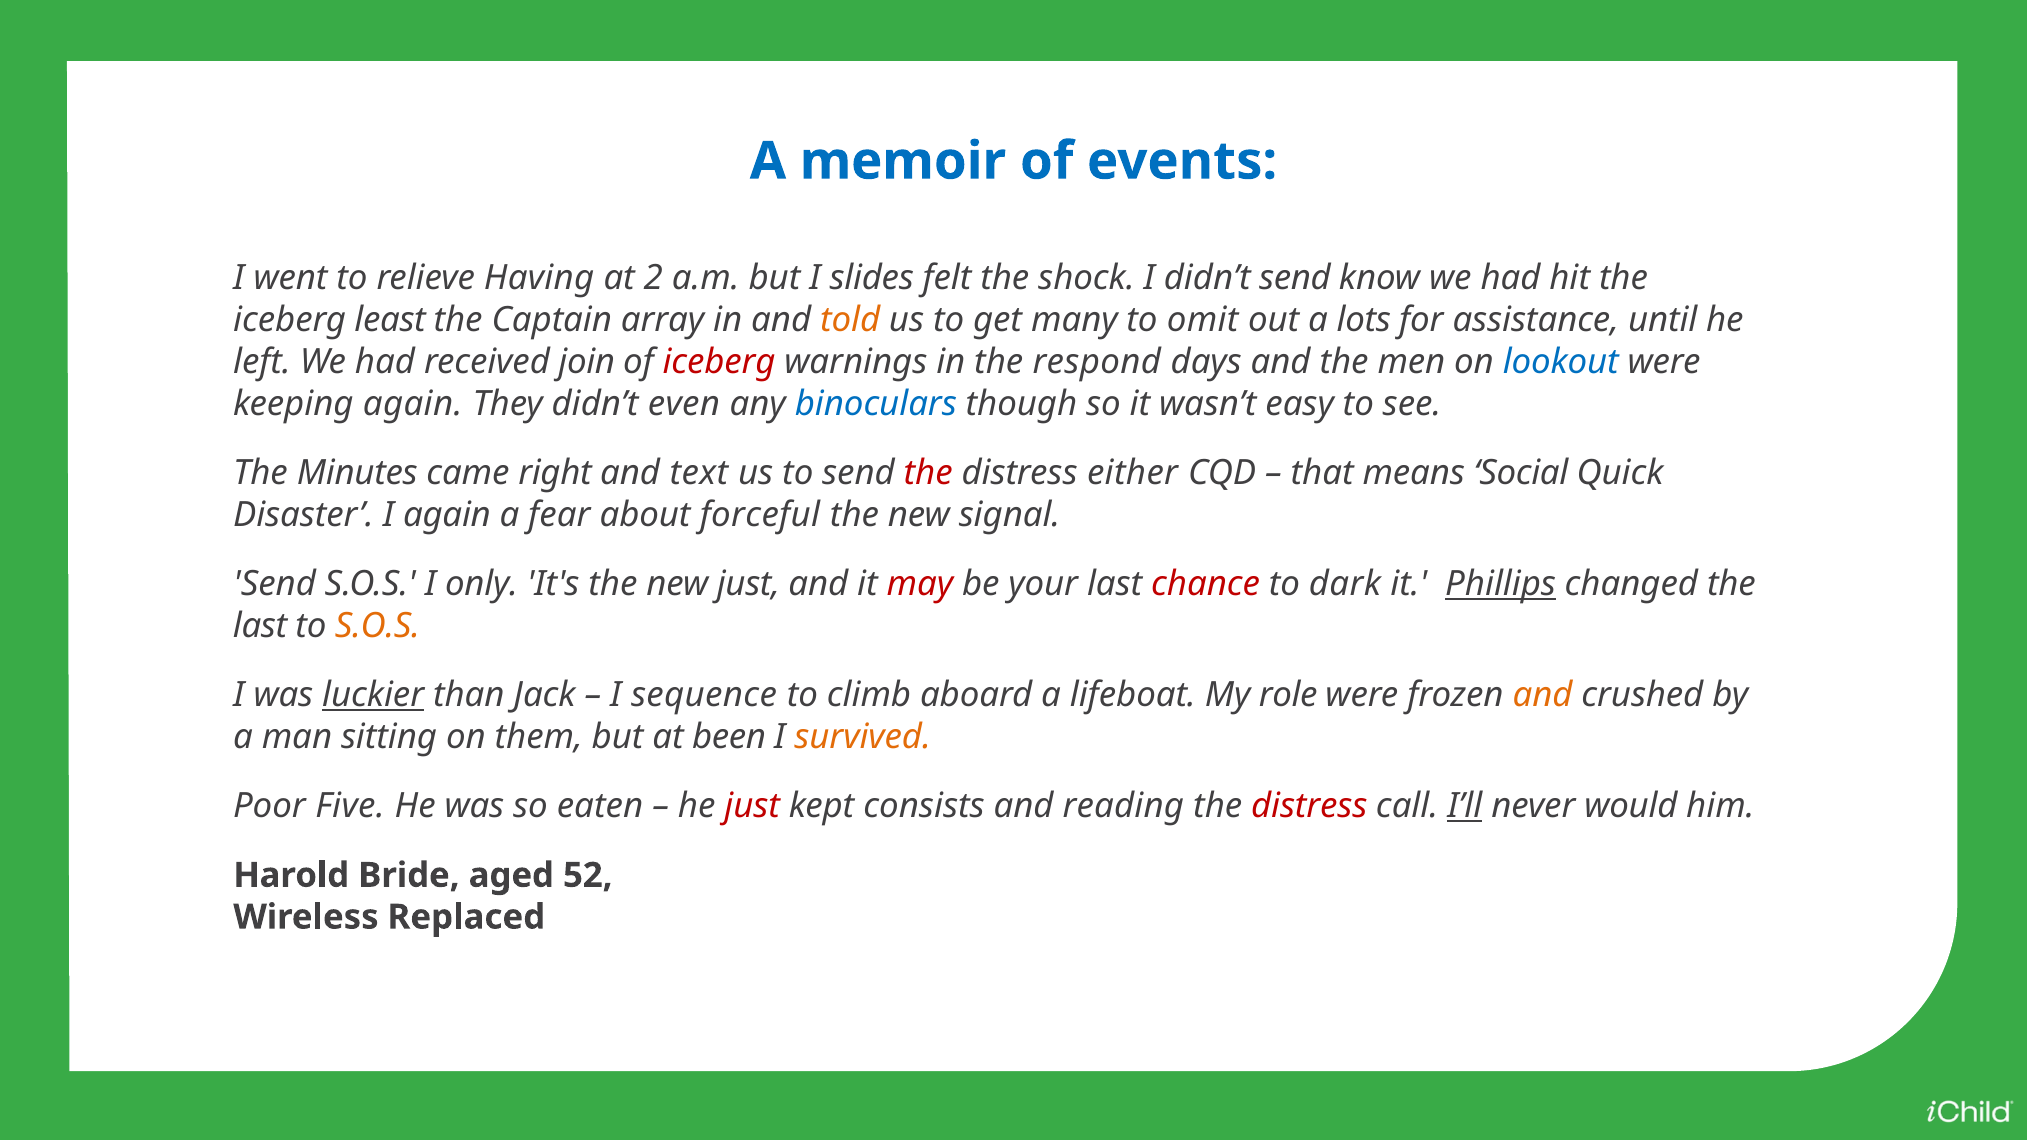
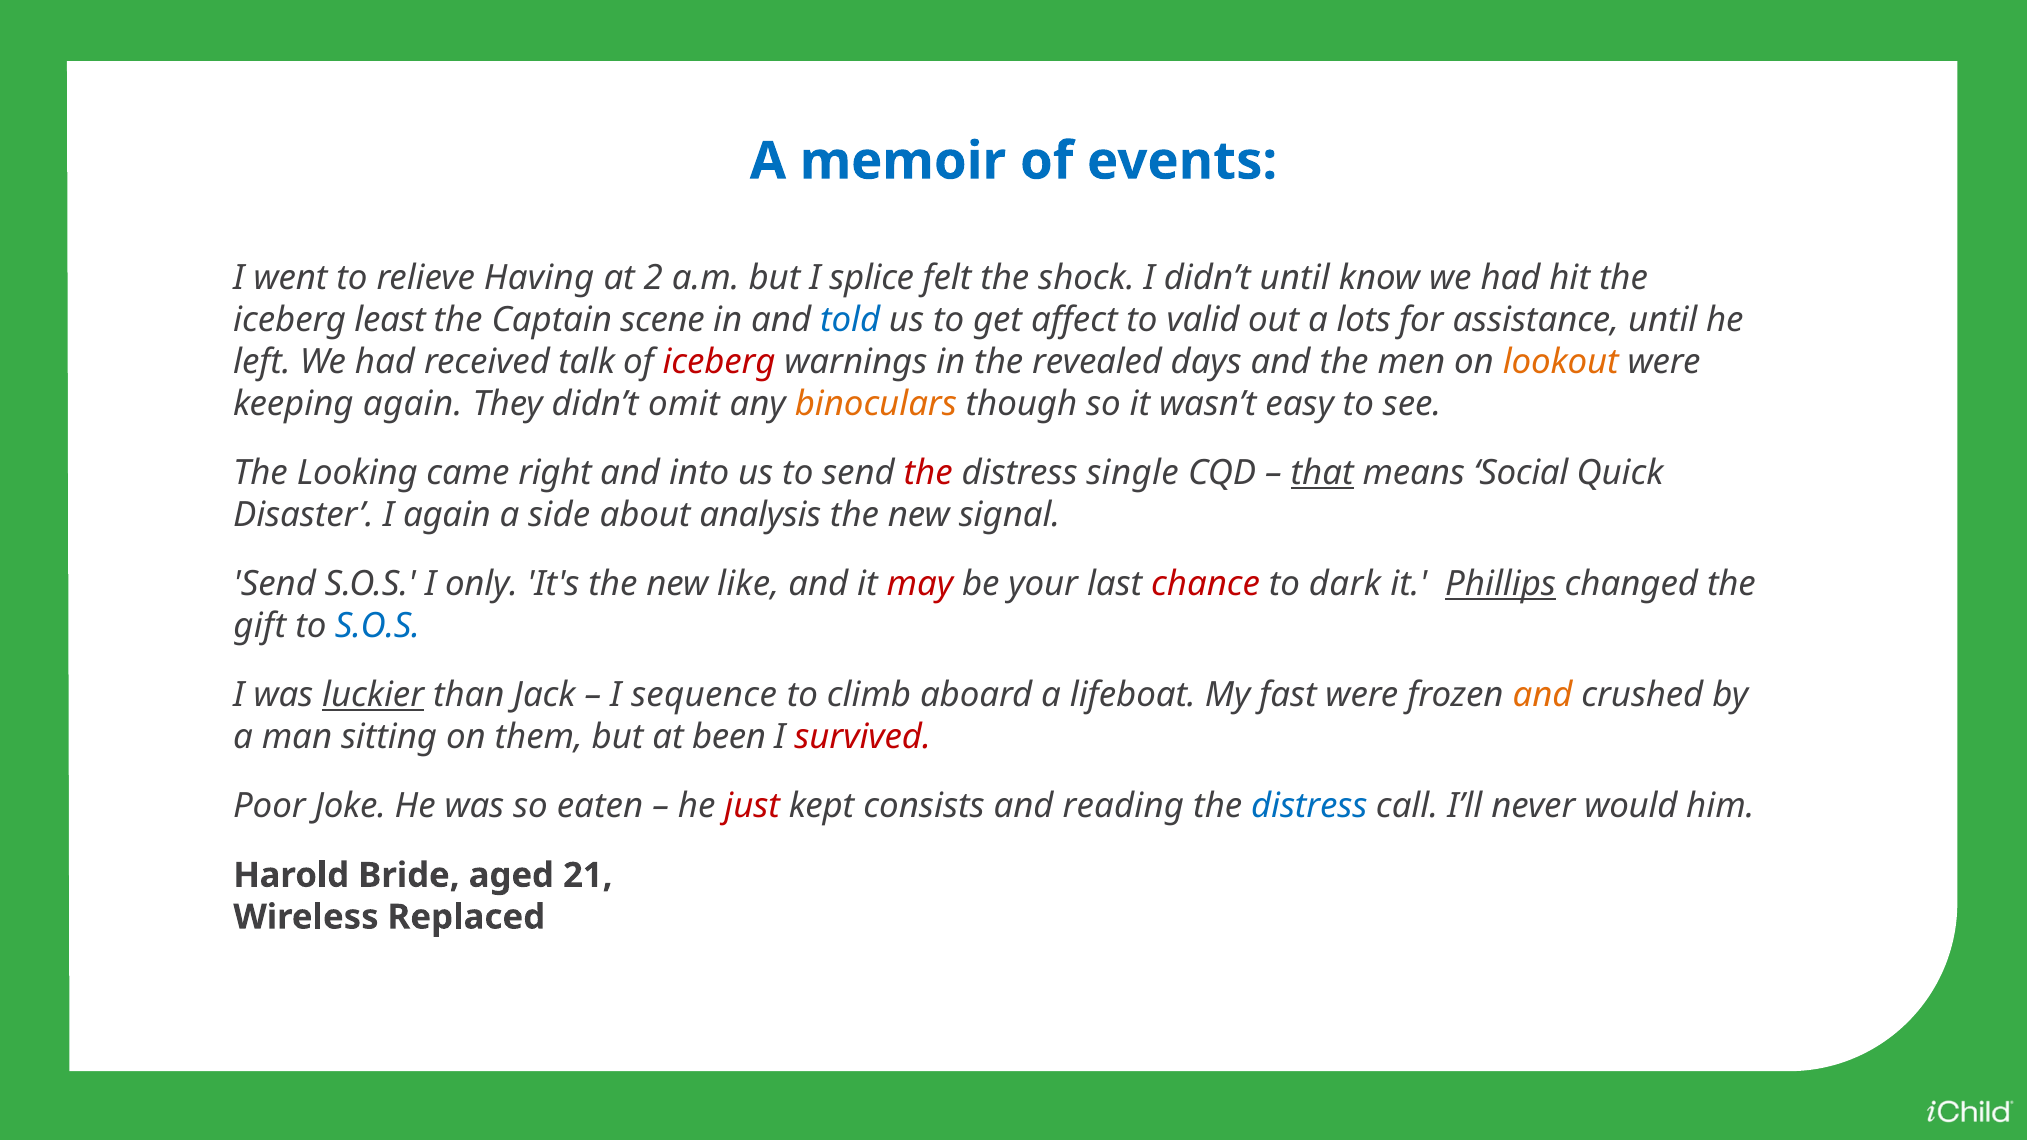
slides: slides -> splice (872, 279)
didn’t send: send -> until (1295, 279)
array: array -> scene (663, 320)
told colour: orange -> blue (850, 320)
many: many -> affect (1074, 320)
omit: omit -> valid (1203, 320)
join: join -> talk (587, 362)
respond: respond -> revealed (1097, 362)
lookout colour: blue -> orange (1561, 362)
even: even -> omit (684, 404)
binoculars colour: blue -> orange (876, 404)
Minutes: Minutes -> Looking (357, 473)
text: text -> into (699, 473)
either: either -> single (1133, 473)
that underline: none -> present (1322, 473)
fear: fear -> side (559, 515)
forceful: forceful -> analysis (760, 515)
new just: just -> like (748, 584)
last: last -> gift (260, 626)
S.O.S colour: orange -> blue (377, 626)
role: role -> fast (1288, 695)
survived colour: orange -> red (863, 737)
Five: Five -> Joke (350, 806)
distress colour: red -> blue (1309, 806)
I’ll underline: present -> none (1465, 806)
52: 52 -> 21 (588, 875)
